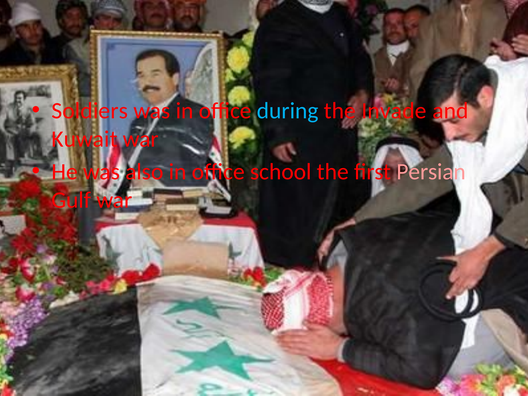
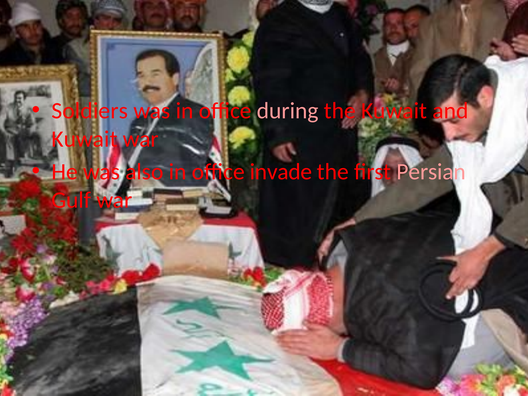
during colour: light blue -> pink (288, 111)
the Invade: Invade -> Kuwait (394, 111)
school: school -> invade (281, 172)
